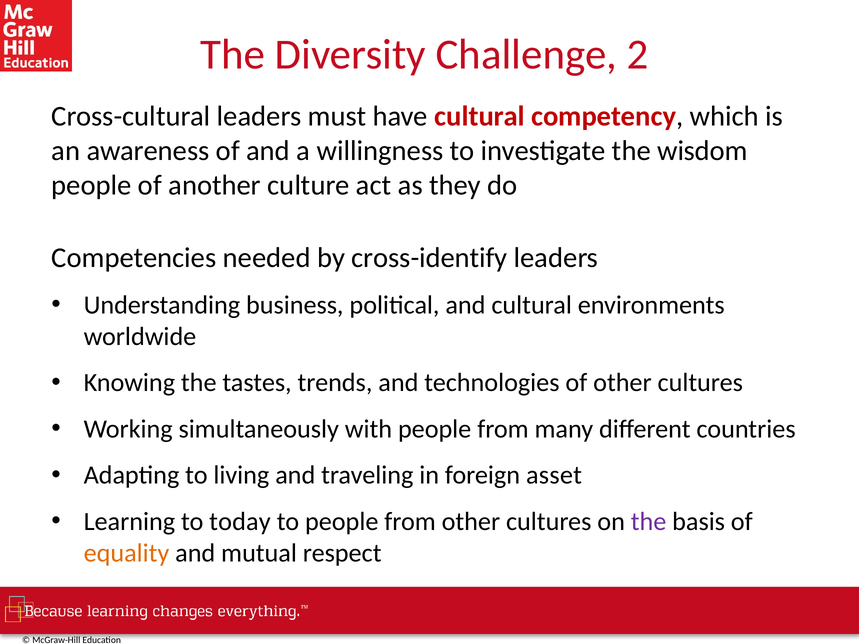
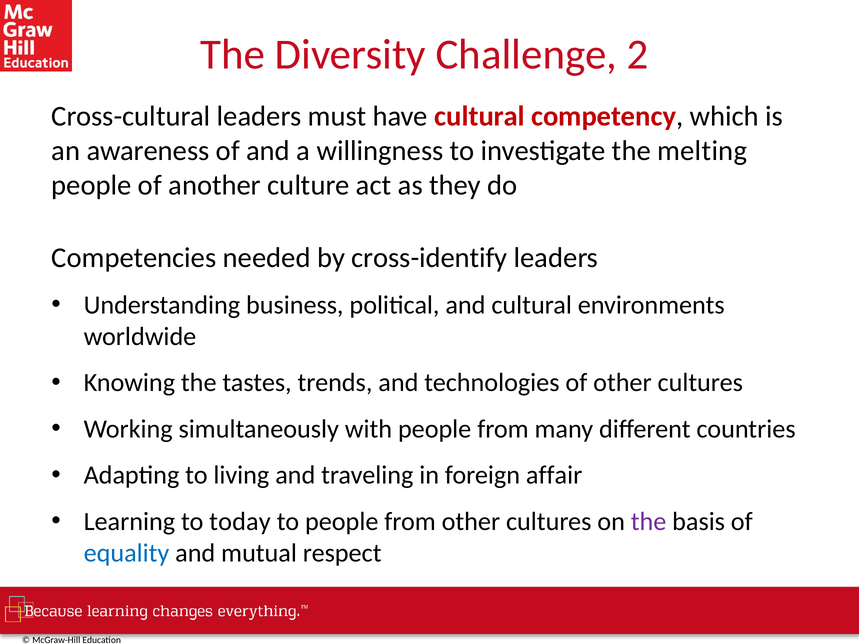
wisdom: wisdom -> melting (702, 151)
asset: asset -> affair (554, 475)
equality colour: orange -> blue (126, 553)
